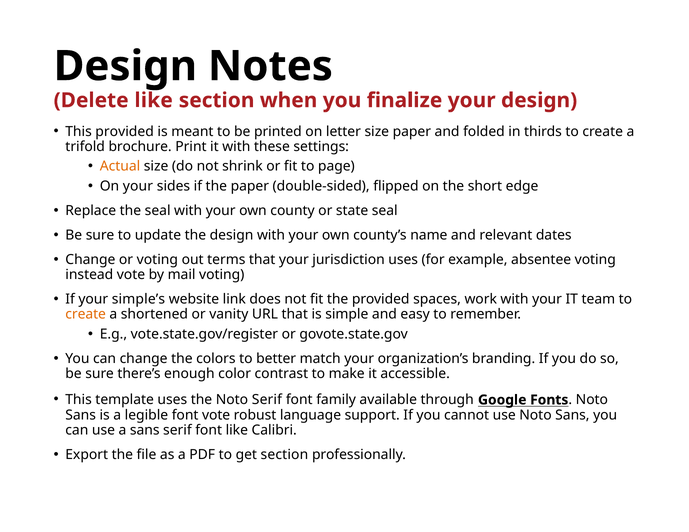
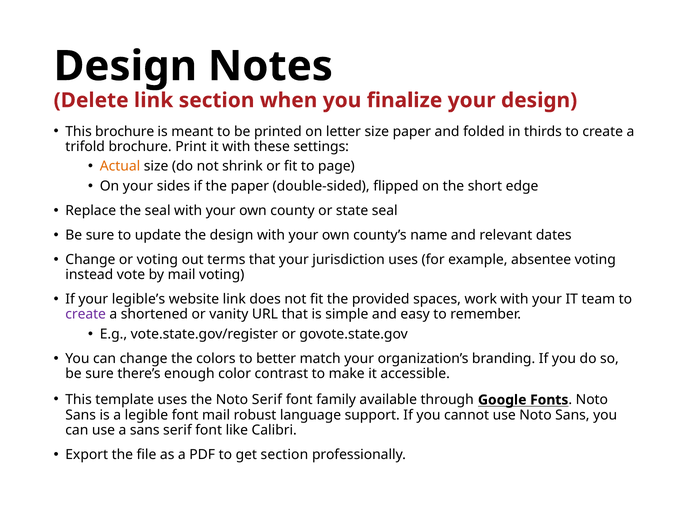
Delete like: like -> link (154, 100)
This provided: provided -> brochure (125, 132)
simple’s: simple’s -> legible’s (138, 300)
create colour: orange -> purple (86, 315)
font vote: vote -> mail (216, 416)
